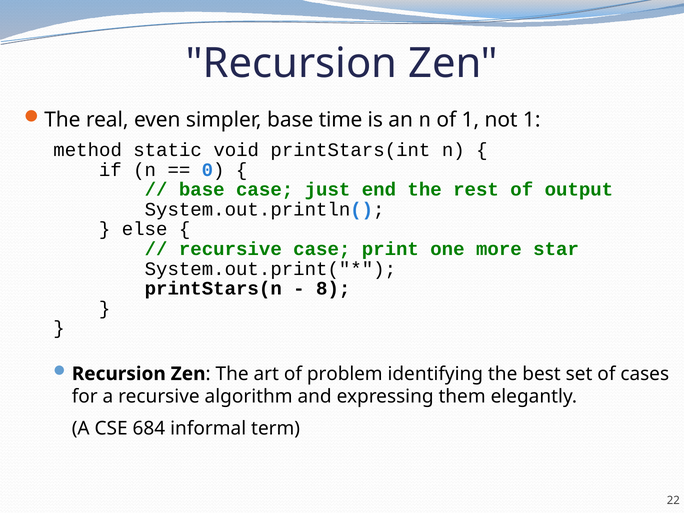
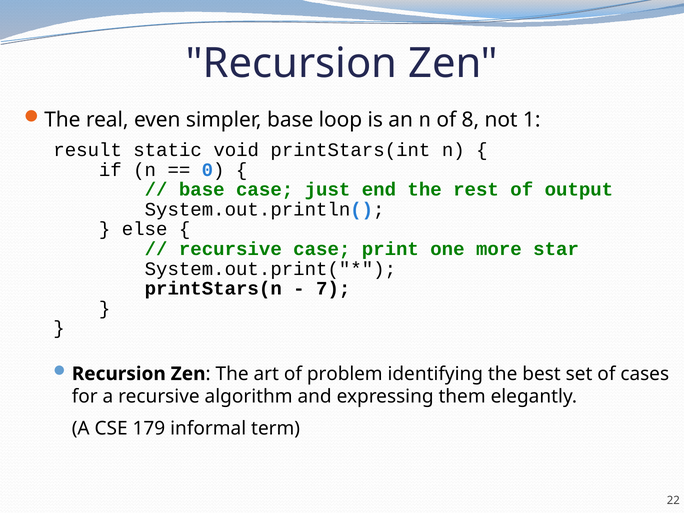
time: time -> loop (340, 120)
of 1: 1 -> 8 (470, 120)
method: method -> result (88, 150)
8: 8 -> 7 (333, 289)
684: 684 -> 179 (149, 429)
